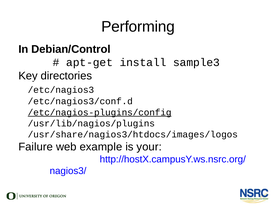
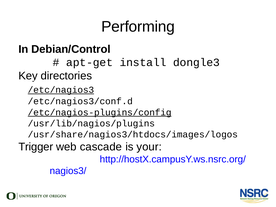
sample3: sample3 -> dongle3 (196, 63)
/etc/nagios3 underline: none -> present (61, 90)
Failure: Failure -> Trigger (36, 147)
example: example -> cascade (101, 147)
